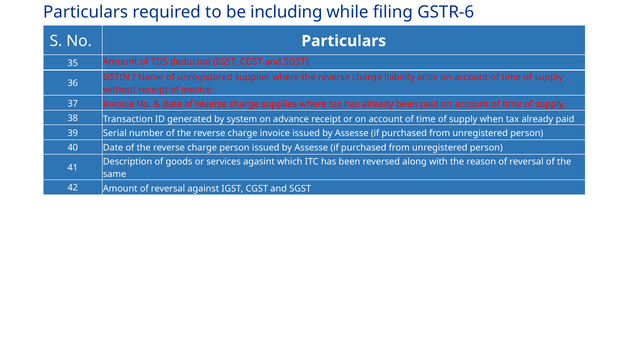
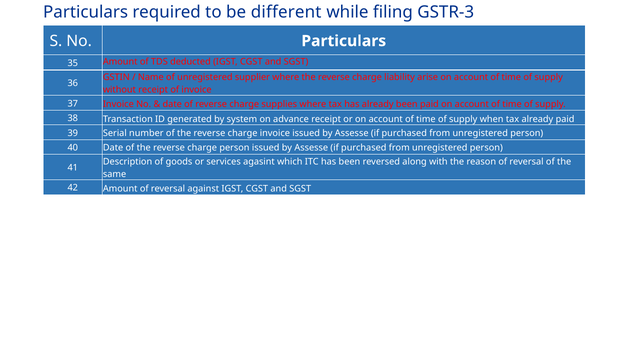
including: including -> different (286, 12)
GSTR-6: GSTR-6 -> GSTR-3 (446, 12)
